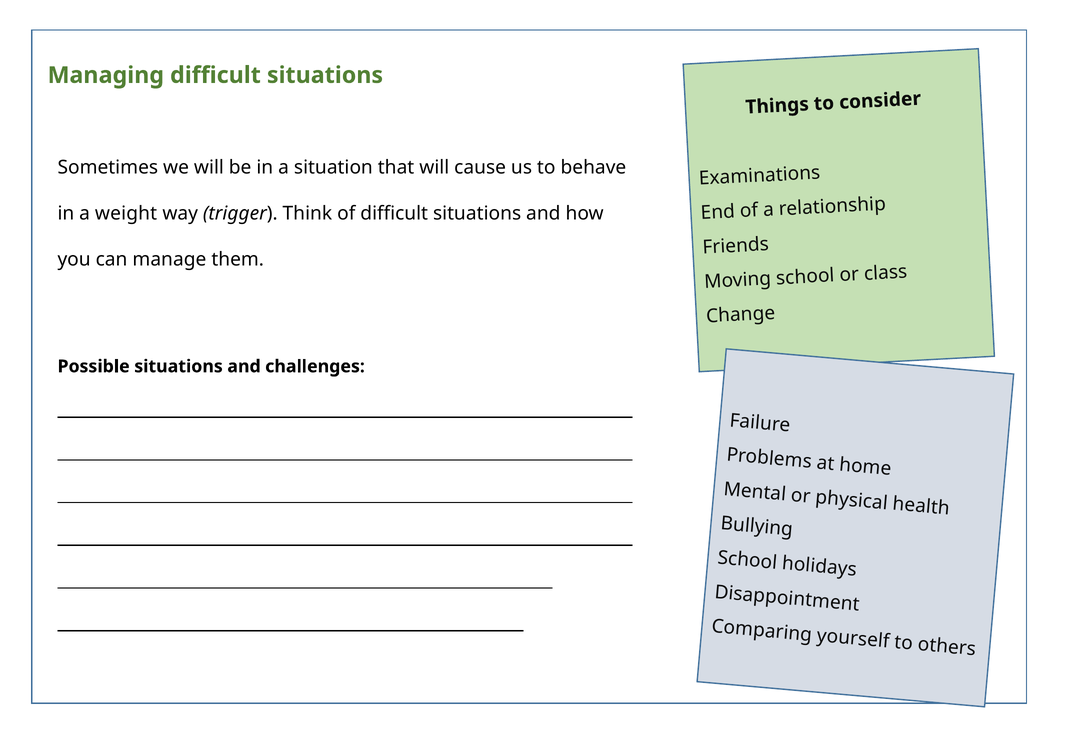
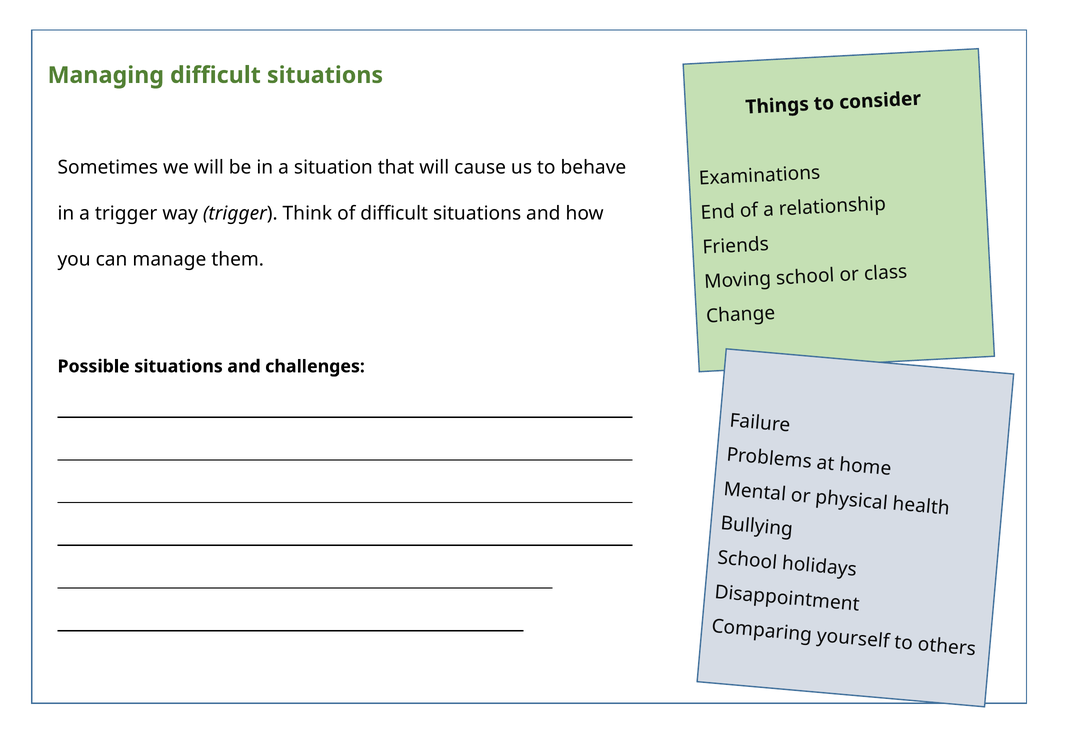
a weight: weight -> trigger (126, 213)
